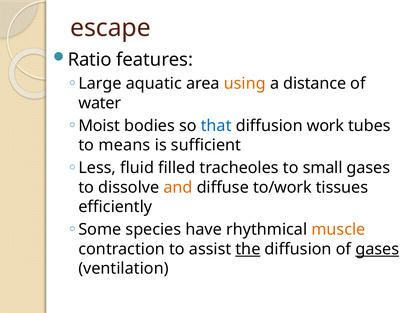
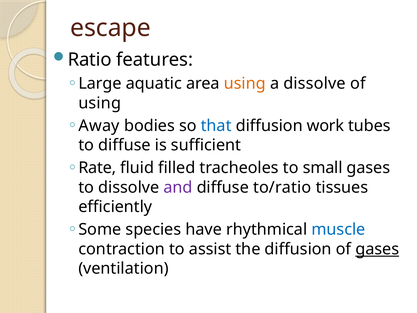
a distance: distance -> dissolve (315, 84)
water: water -> using (100, 103)
Moist: Moist -> Away (99, 126)
to means: means -> diffuse (124, 145)
Less: Less -> Rate (97, 168)
and colour: orange -> purple (178, 187)
to/work: to/work -> to/ratio (282, 187)
muscle colour: orange -> blue (338, 229)
the underline: present -> none (248, 249)
